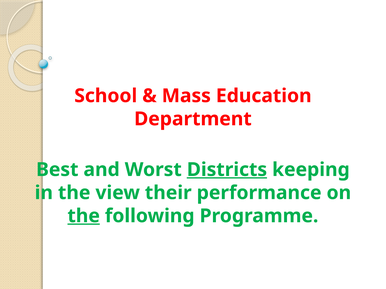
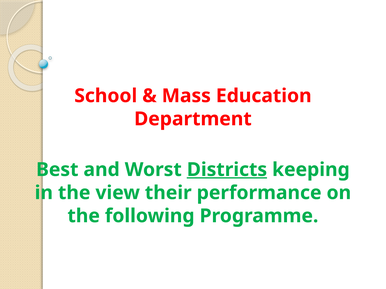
the underline: present -> none (84, 216)
